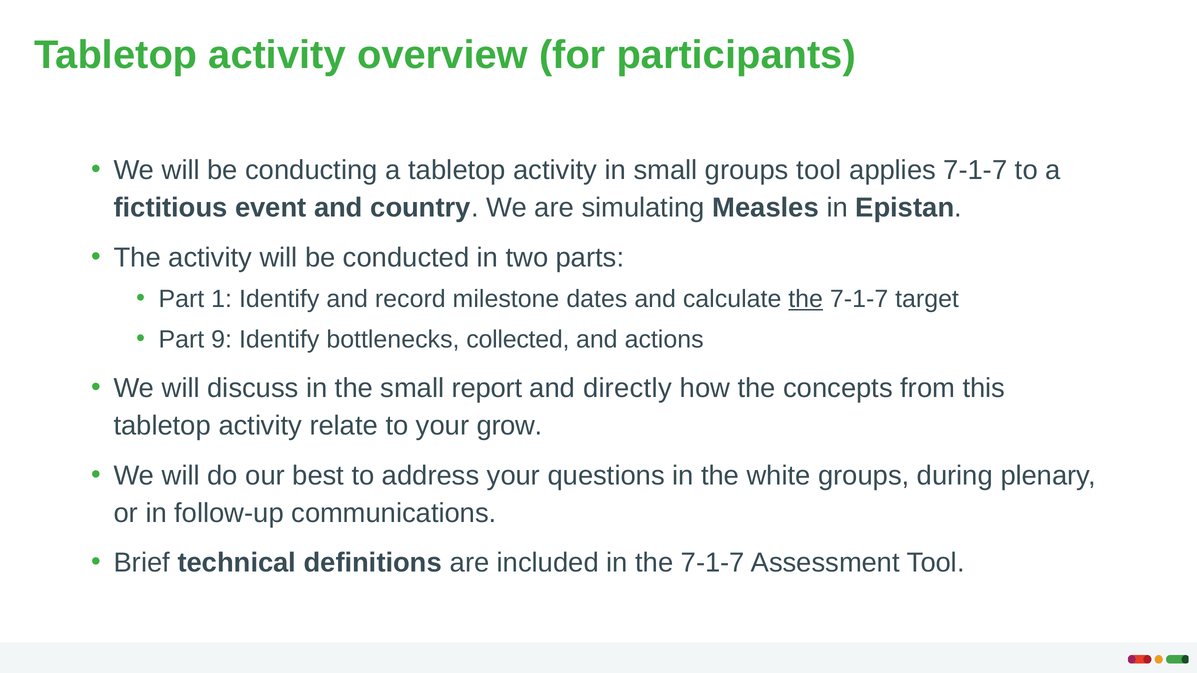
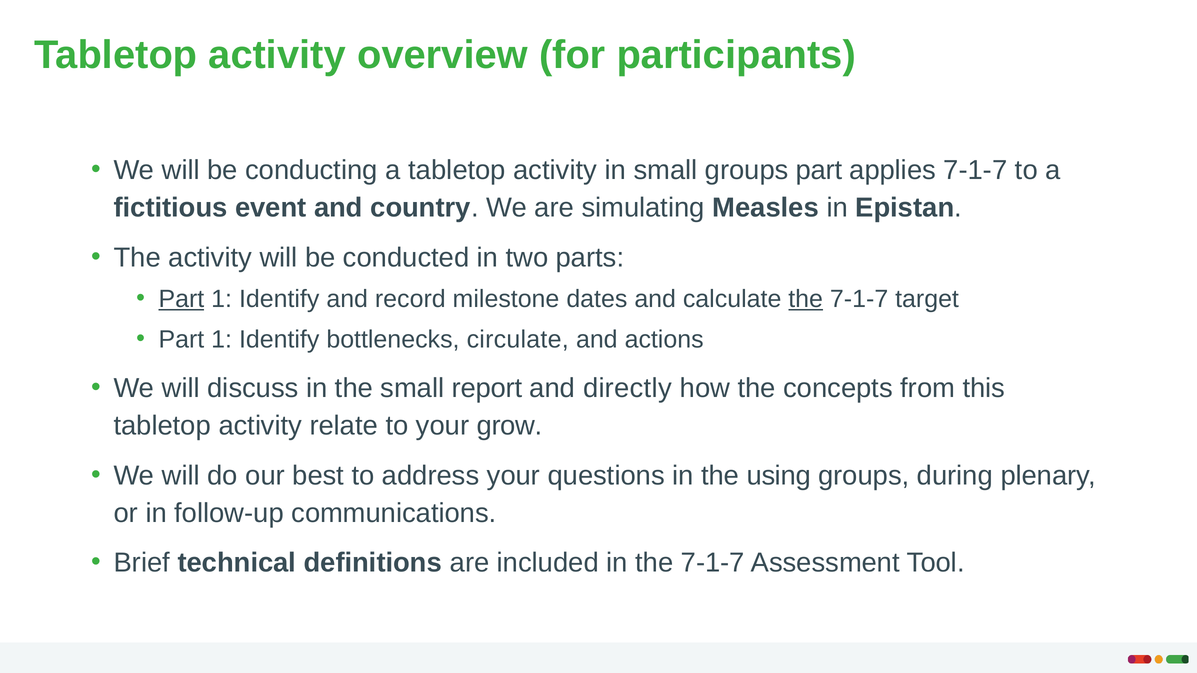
groups tool: tool -> part (819, 170)
Part underline: none -> present (181, 299)
9: 9 -> 1 (222, 340)
collected: collected -> circulate (518, 340)
white: white -> using (779, 476)
